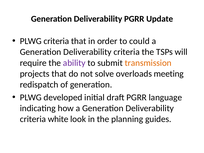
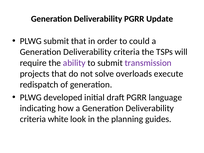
PLWG criteria: criteria -> submit (56, 41)
transmission colour: orange -> purple (148, 63)
meeting: meeting -> execute (169, 74)
